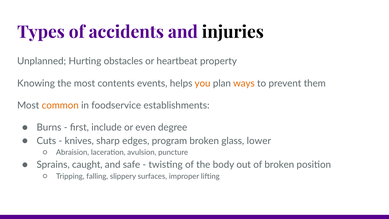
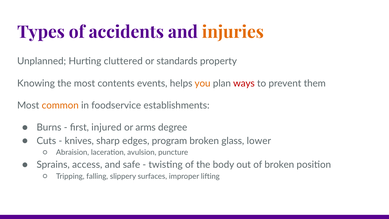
injuries colour: black -> orange (233, 32)
obstacles: obstacles -> cluttered (123, 61)
heartbeat: heartbeat -> standards (177, 61)
ways colour: orange -> red (244, 83)
include: include -> injured (106, 127)
even: even -> arms (146, 127)
caught: caught -> access (87, 165)
